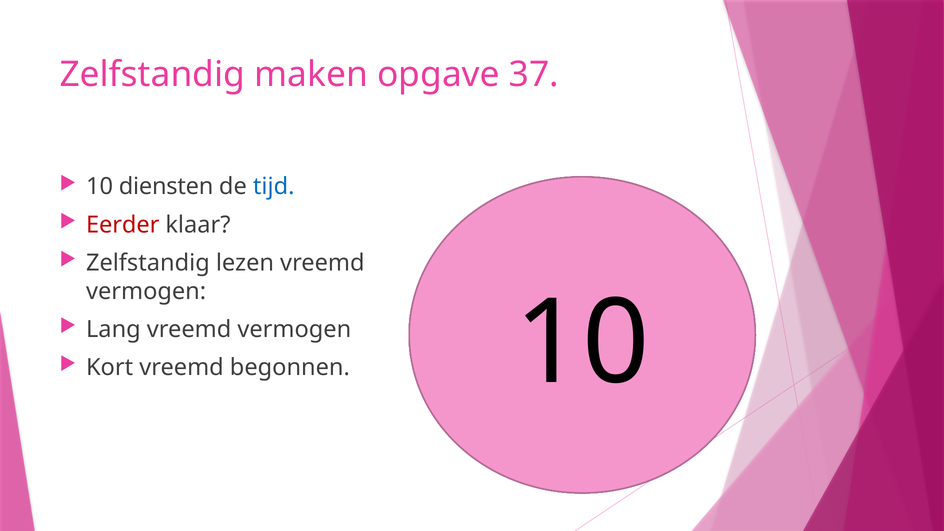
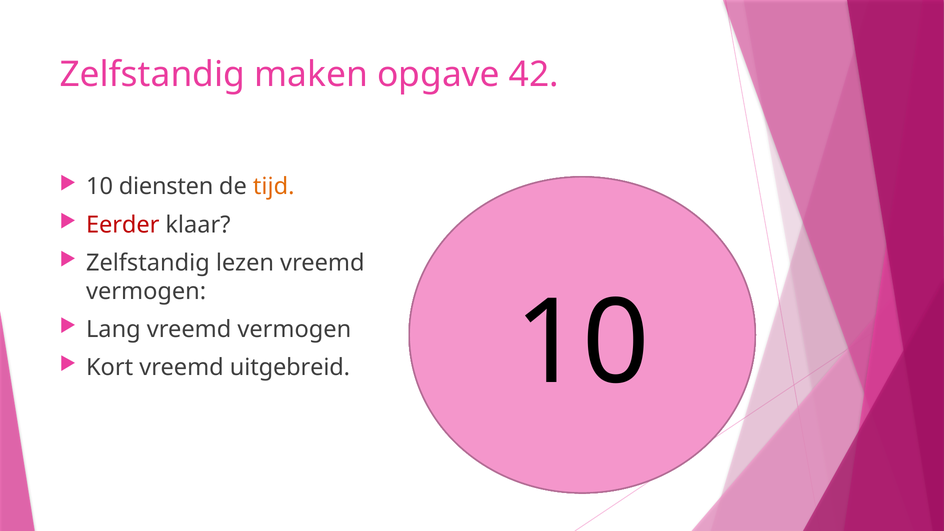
37: 37 -> 42 (534, 74)
tijd colour: blue -> orange (274, 187)
begonnen: begonnen -> uitgebreid (290, 368)
